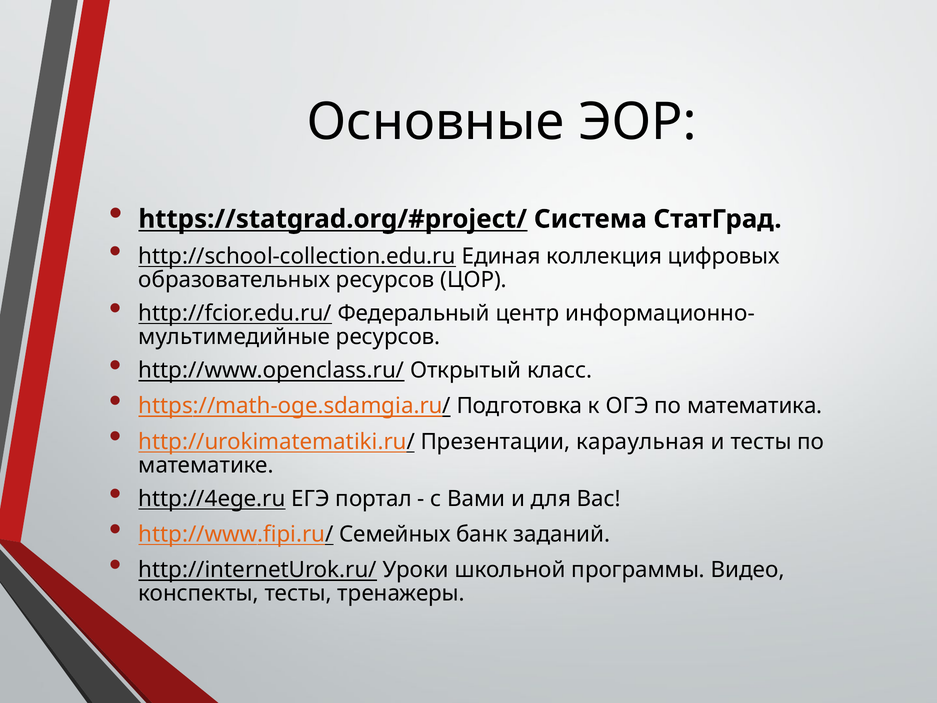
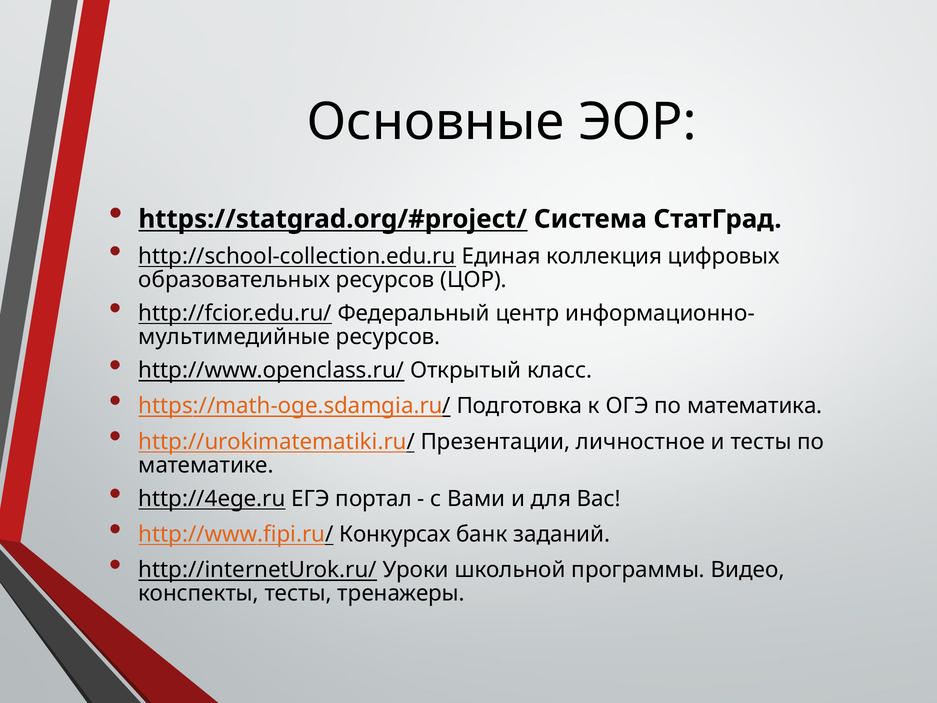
караульная: караульная -> личностное (641, 441)
Семейных: Семейных -> Конкурсах (395, 534)
